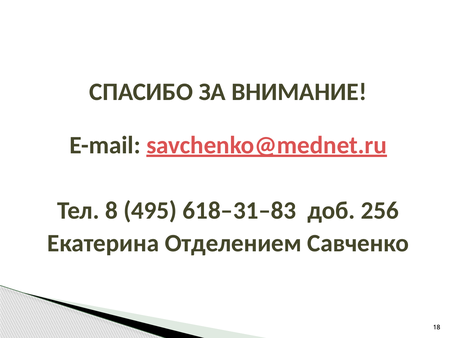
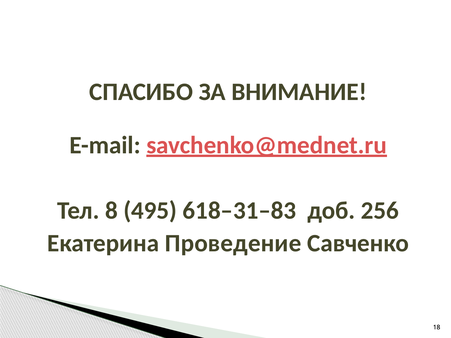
Отделением: Отделением -> Проведение (233, 243)
